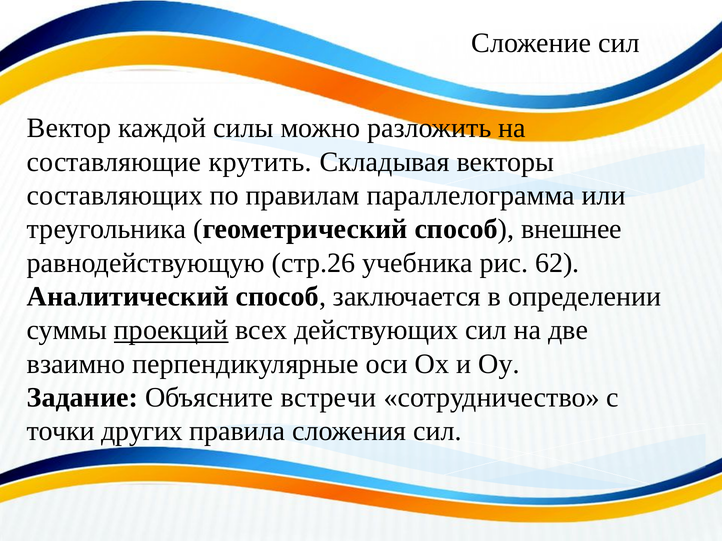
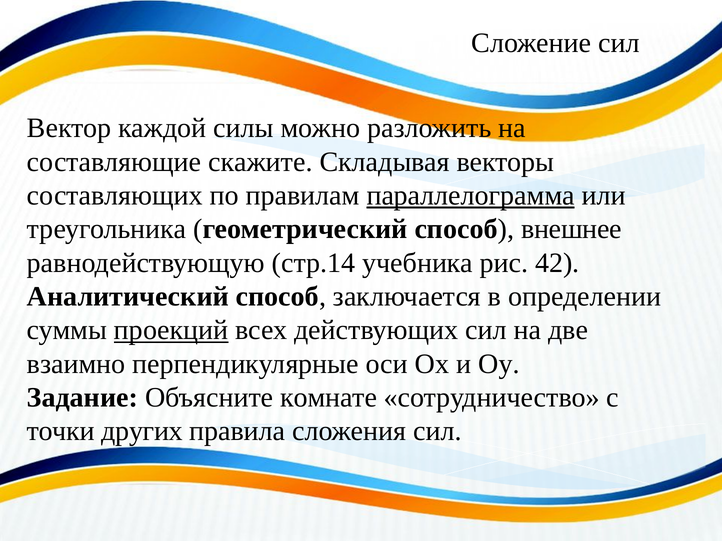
крутить: крутить -> скажите (260, 162)
параллелограмма underline: none -> present (471, 196)
стр.26: стр.26 -> стр.14 (314, 263)
62: 62 -> 42 (557, 263)
встречи: встречи -> комнате (329, 398)
